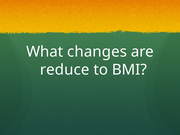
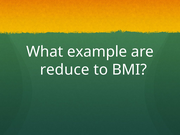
changes: changes -> example (97, 52)
